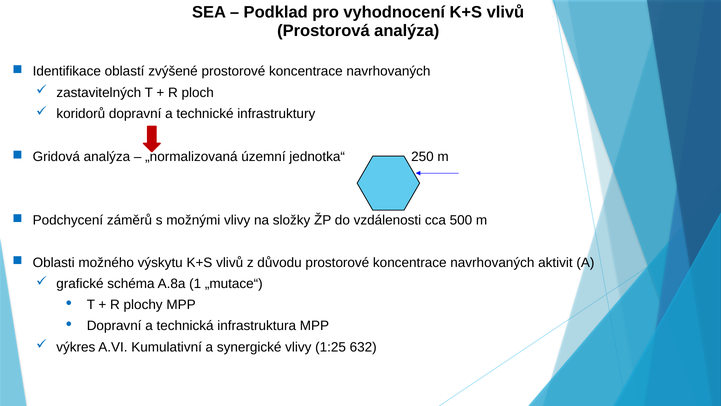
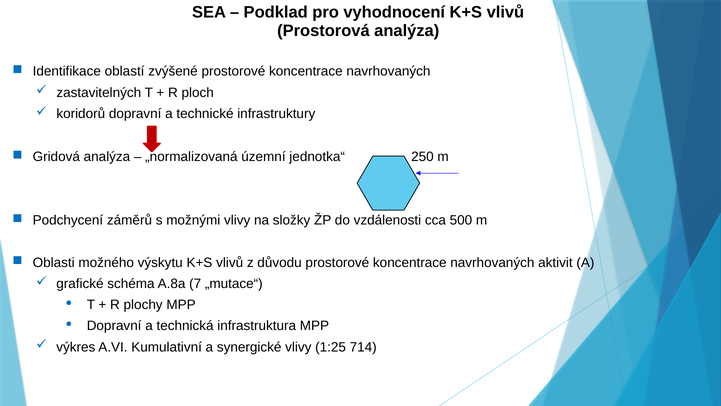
1: 1 -> 7 (195, 283)
632: 632 -> 714 (363, 347)
